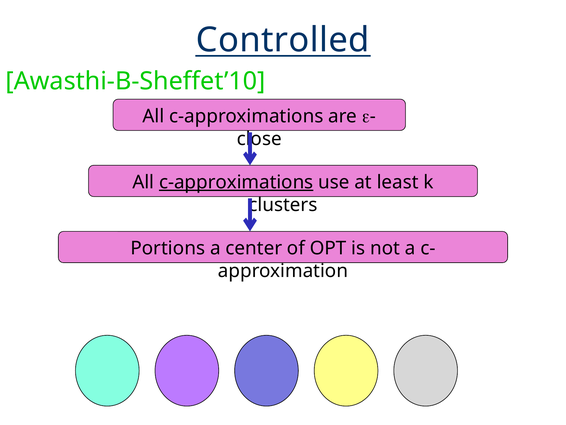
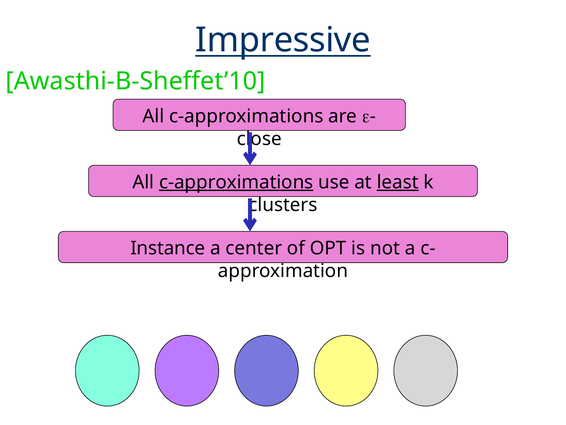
Controlled: Controlled -> Impressive (283, 40)
least underline: none -> present (398, 182)
Portions: Portions -> Instance (168, 248)
